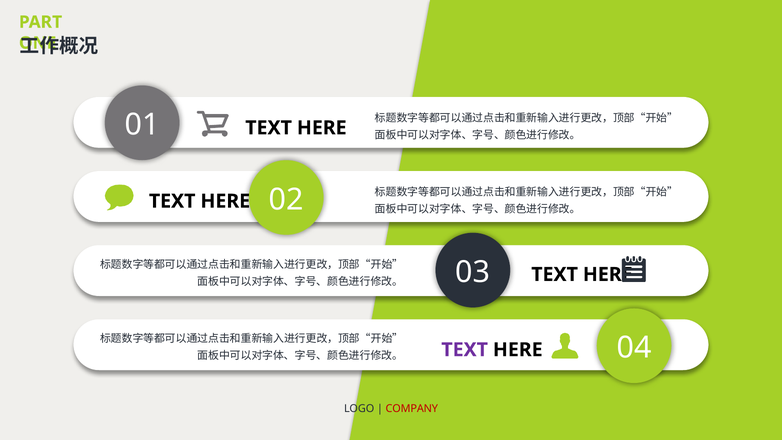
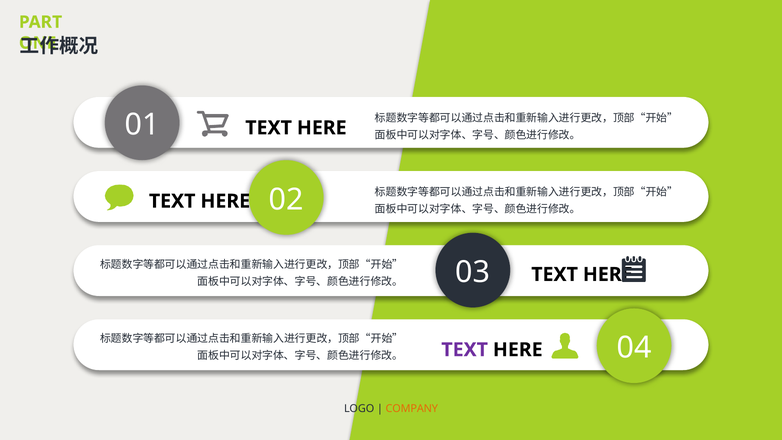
COMPANY colour: red -> orange (412, 409)
